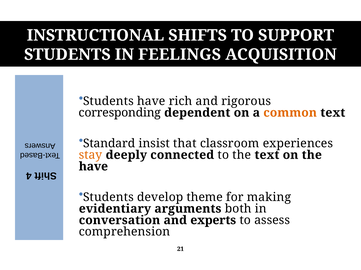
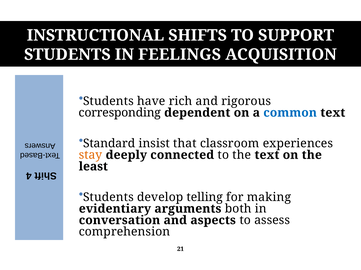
common colour: orange -> blue (290, 113)
have: have -> least (93, 167)
theme: theme -> telling (205, 198)
experts: experts -> aspects (213, 221)
